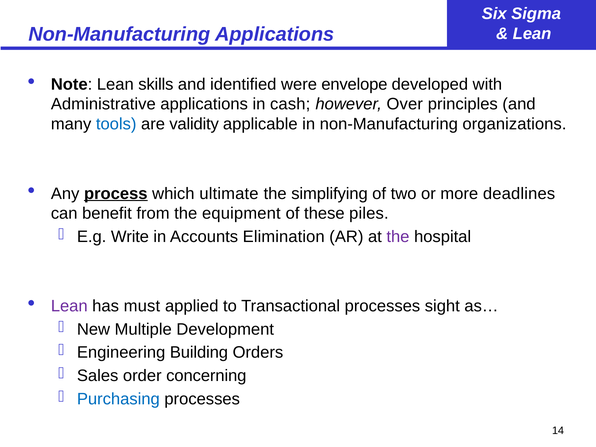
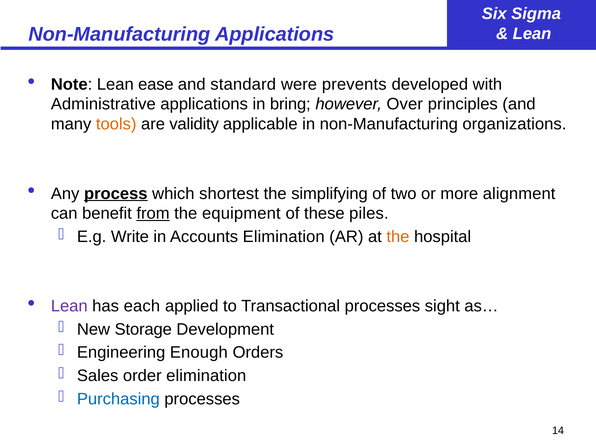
skills: skills -> ease (156, 84)
identified: identified -> standard (243, 84)
envelope: envelope -> prevents (354, 84)
cash: cash -> bring (290, 104)
tools colour: blue -> orange (116, 124)
ultimate: ultimate -> shortest (229, 194)
deadlines: deadlines -> alignment (519, 194)
from underline: none -> present (153, 213)
the colour: purple -> orange (398, 237)
must: must -> each (142, 306)
Multiple: Multiple -> Storage (143, 329)
Building: Building -> Enough (199, 353)
order concerning: concerning -> elimination (206, 376)
